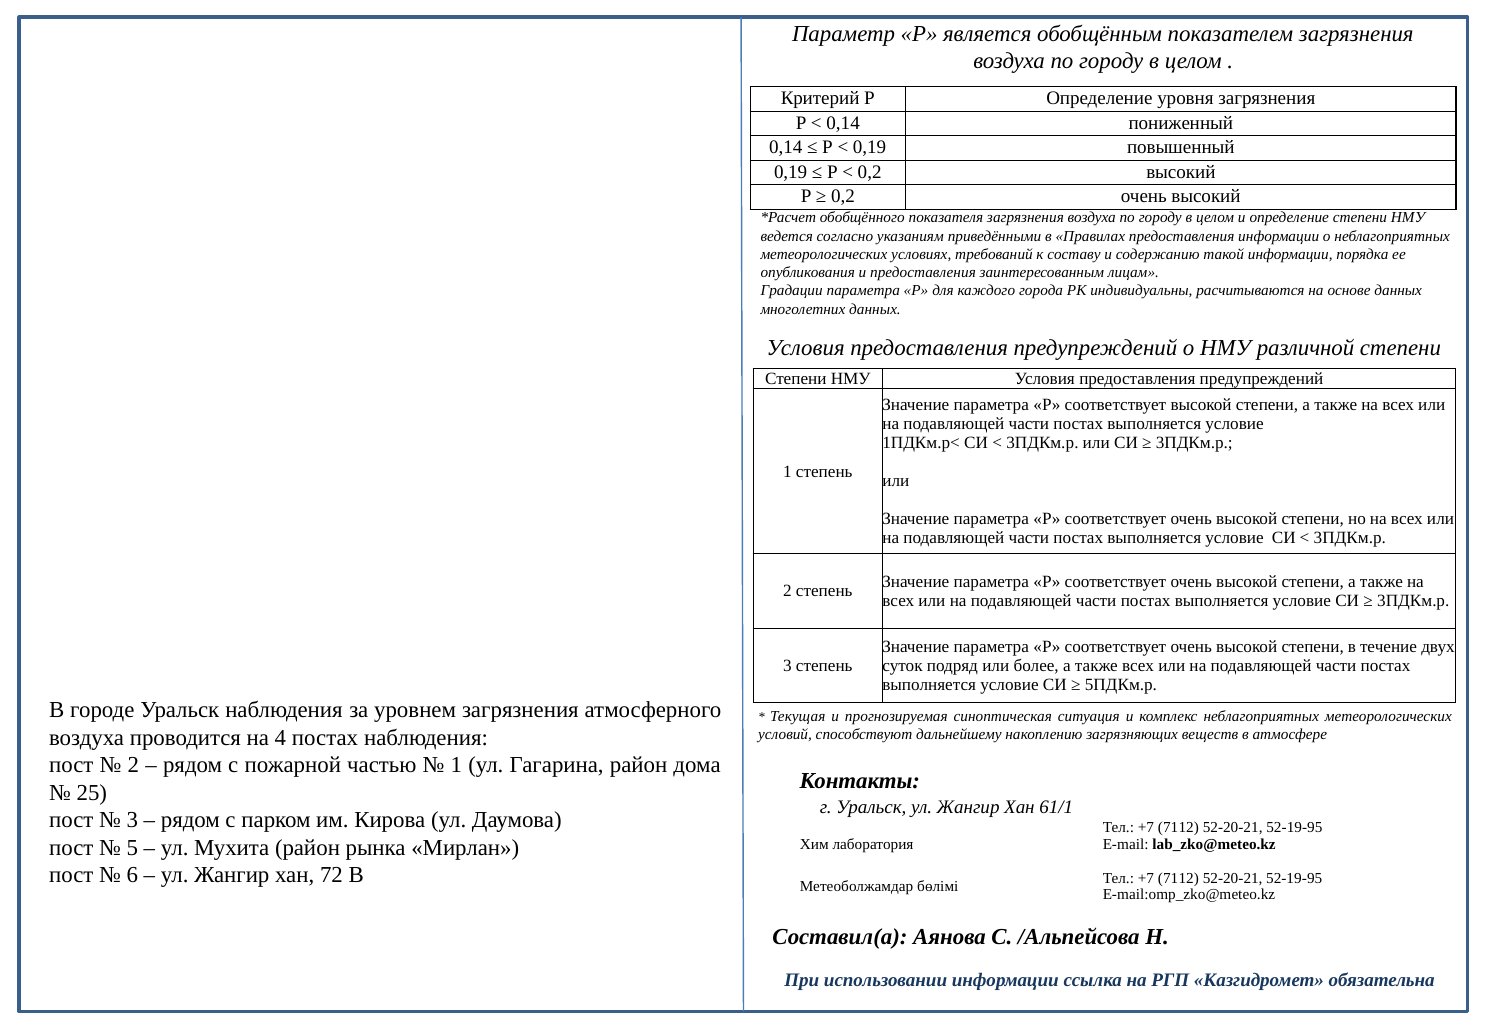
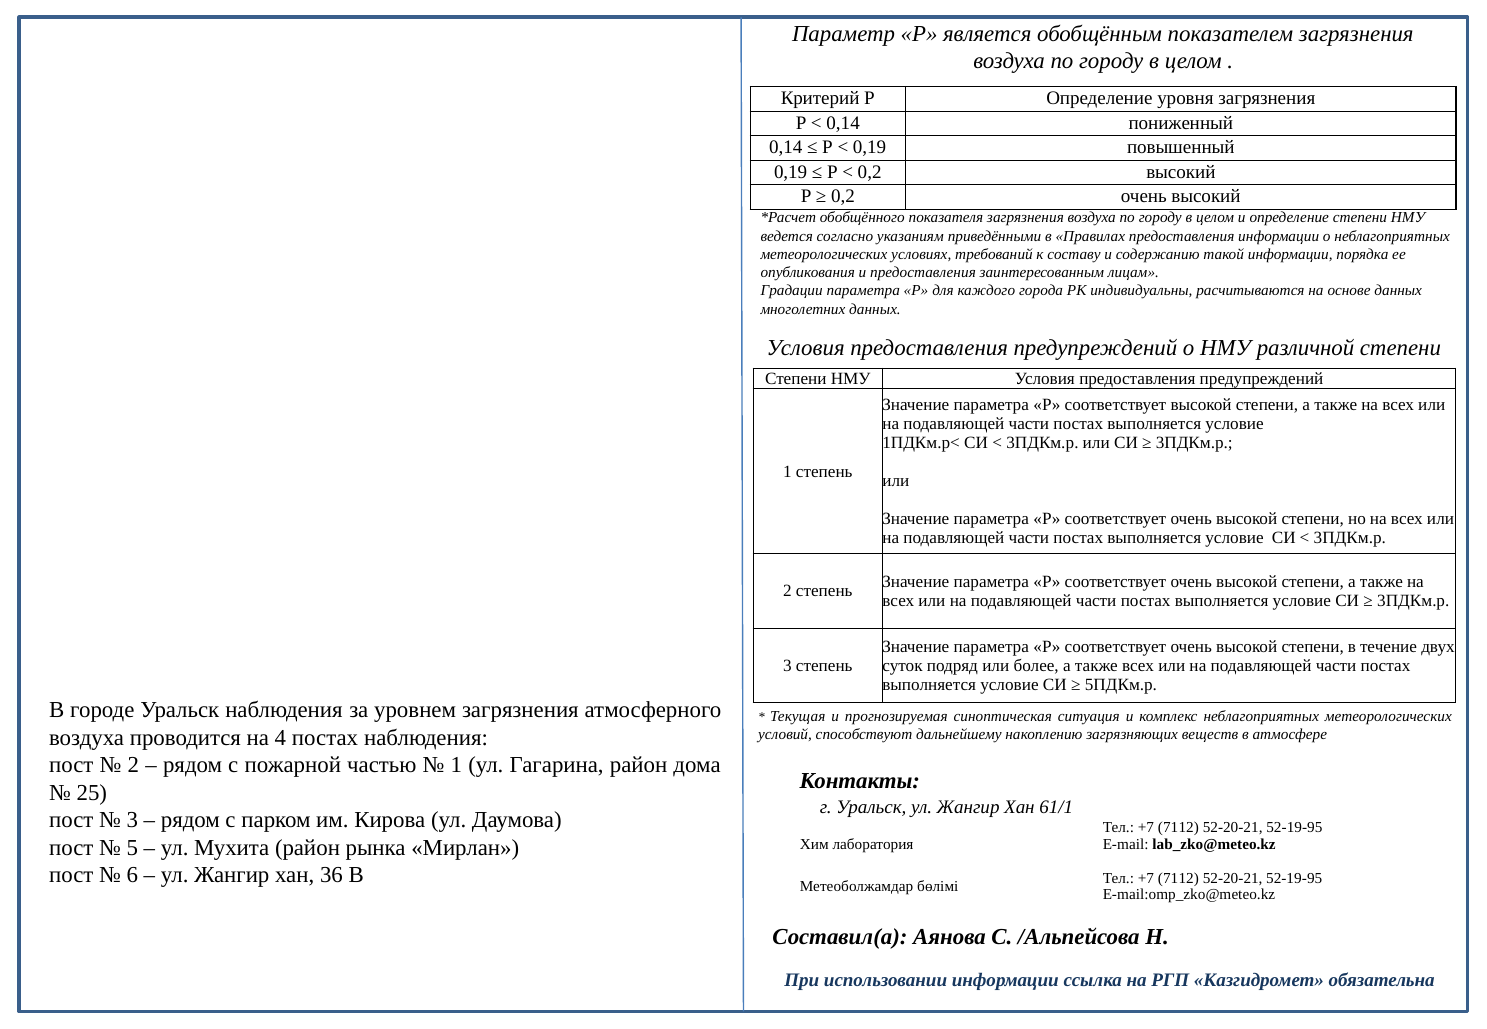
72: 72 -> 36 (331, 875)
